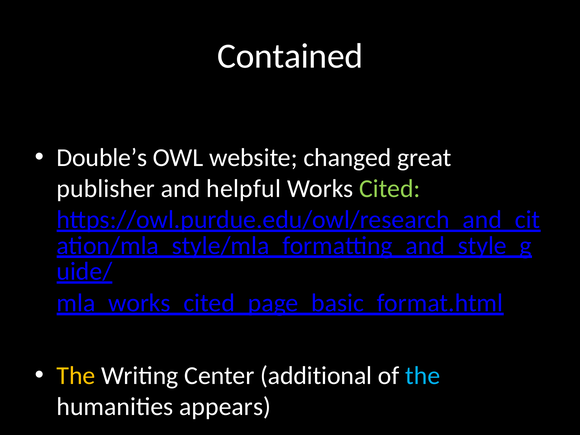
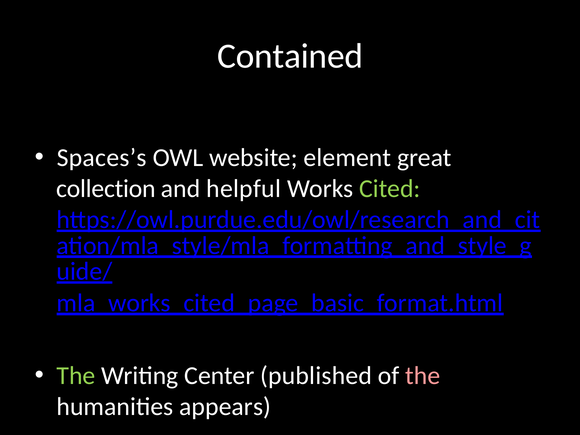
Double’s: Double’s -> Spaces’s (102, 158)
changed: changed -> element (347, 158)
publisher: publisher -> collection (106, 189)
The colour: yellow -> light green (76, 376)
additional: additional -> published (316, 376)
the colour: light blue -> pink (423, 376)
